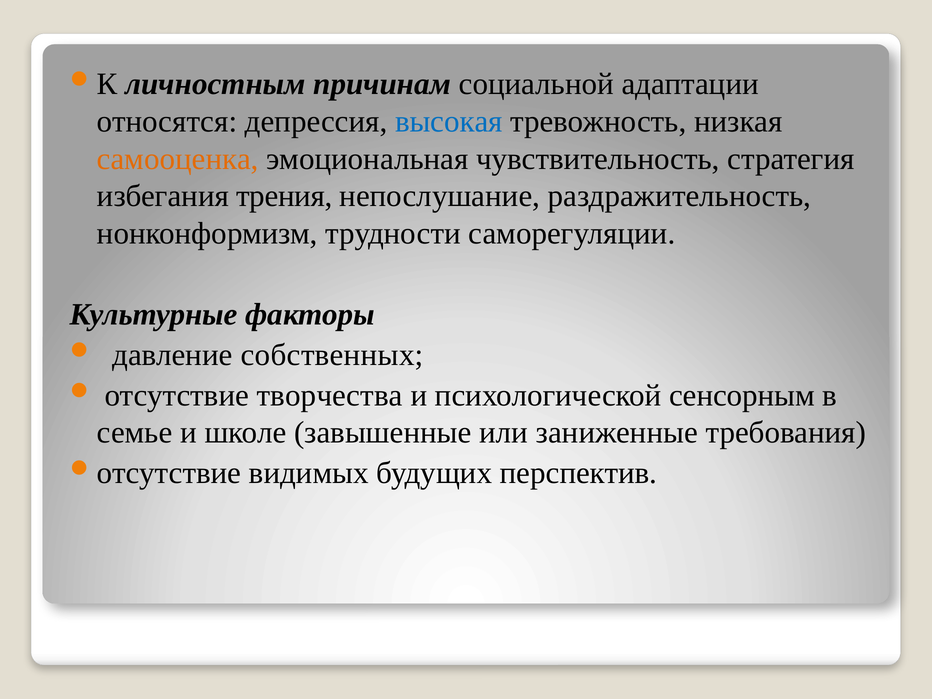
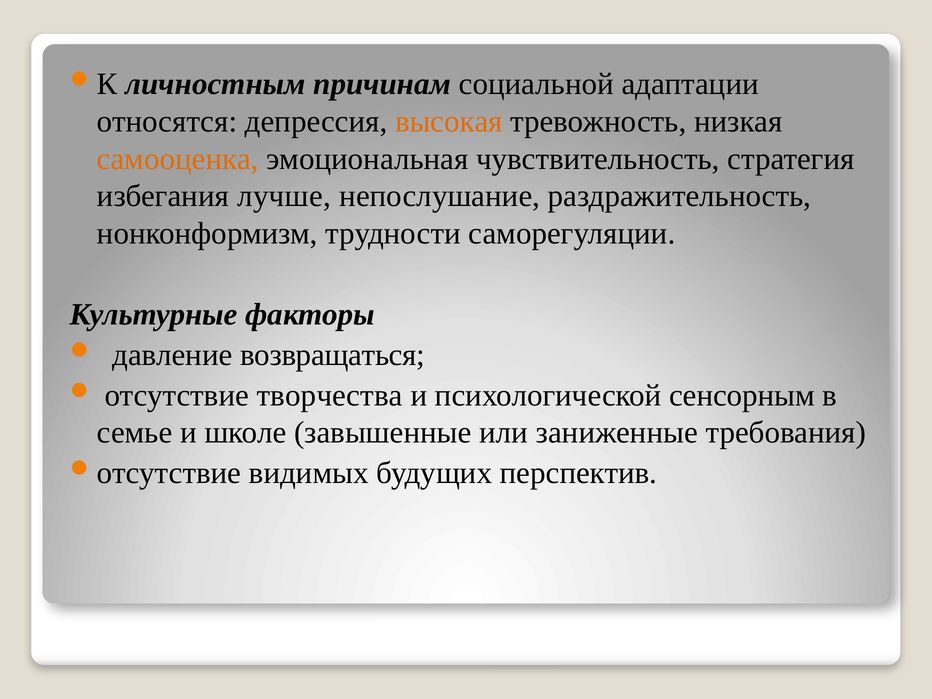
высокая colour: blue -> orange (449, 121)
трения: трения -> лучше (284, 196)
собственных: собственных -> возвращаться (332, 355)
